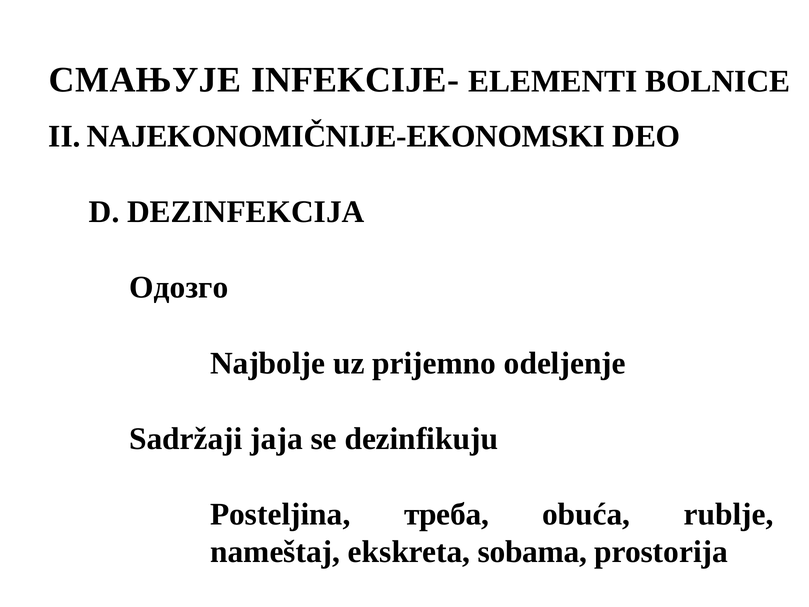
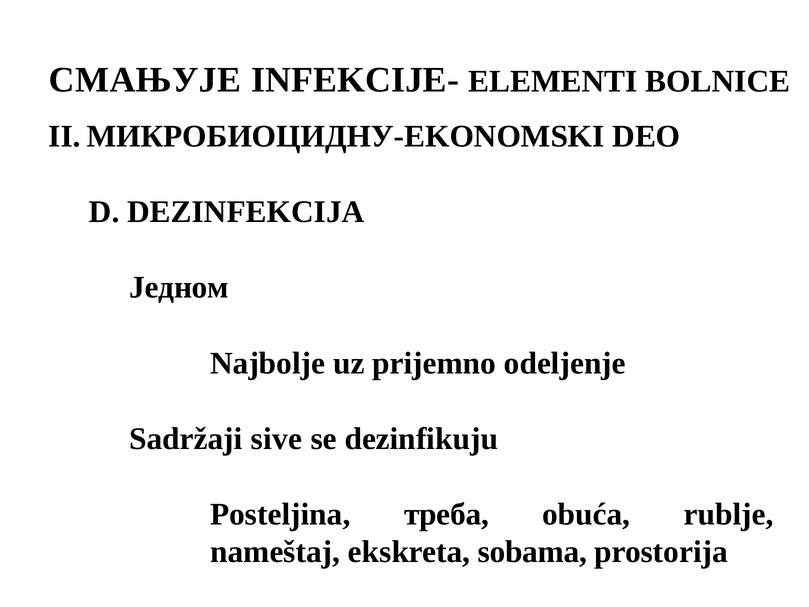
NAJEKONOMIČNIJE-EKONOMSKI: NAJEKONOMIČNIJE-EKONOMSKI -> МИКРОБИОЦИДНУ-EKONOMSKI (346, 136)
Одозго: Одозго -> Једном (179, 287)
jaja: jaja -> sive (276, 439)
